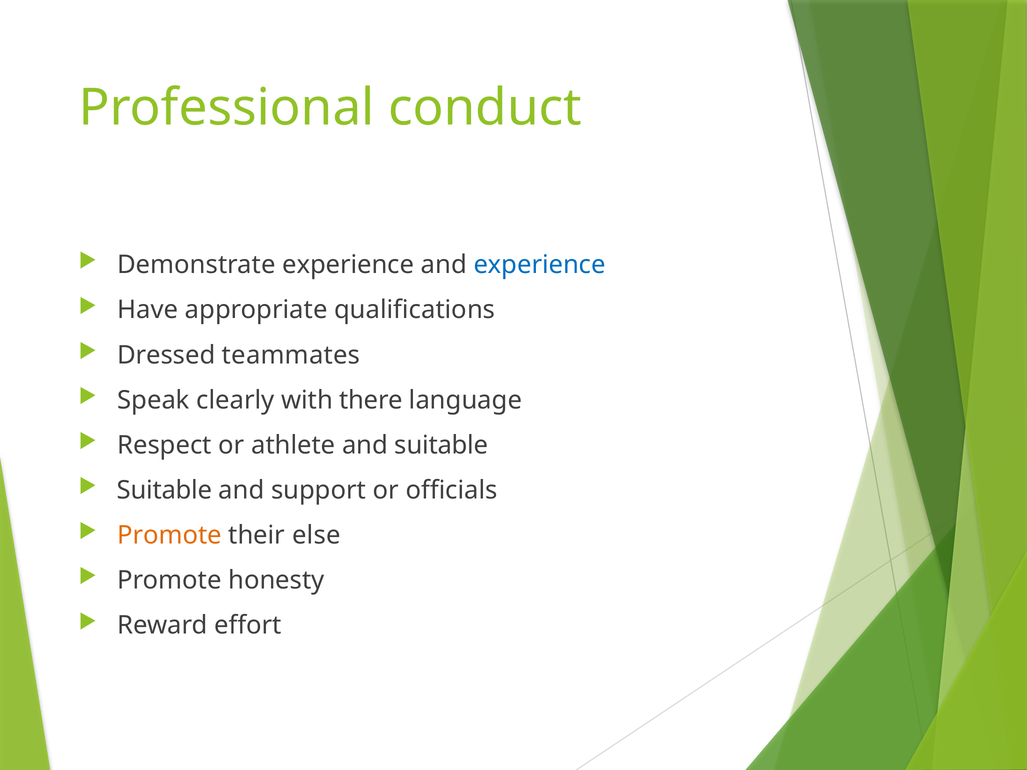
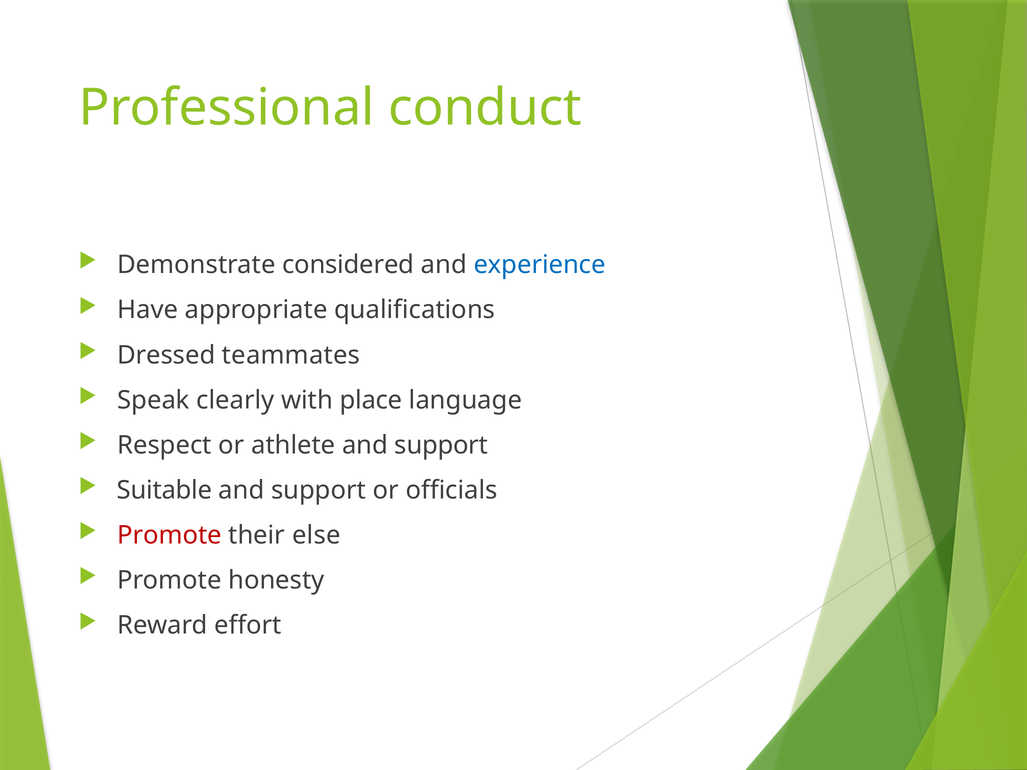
Demonstrate experience: experience -> considered (348, 265)
there: there -> place (371, 400)
athlete and suitable: suitable -> support (441, 445)
Promote colour: orange -> red (169, 536)
